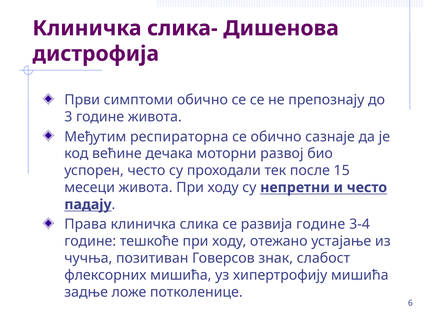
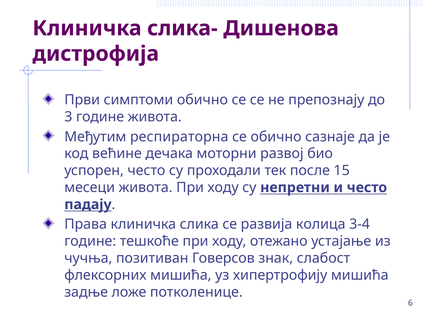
развија године: године -> колица (321, 224)
